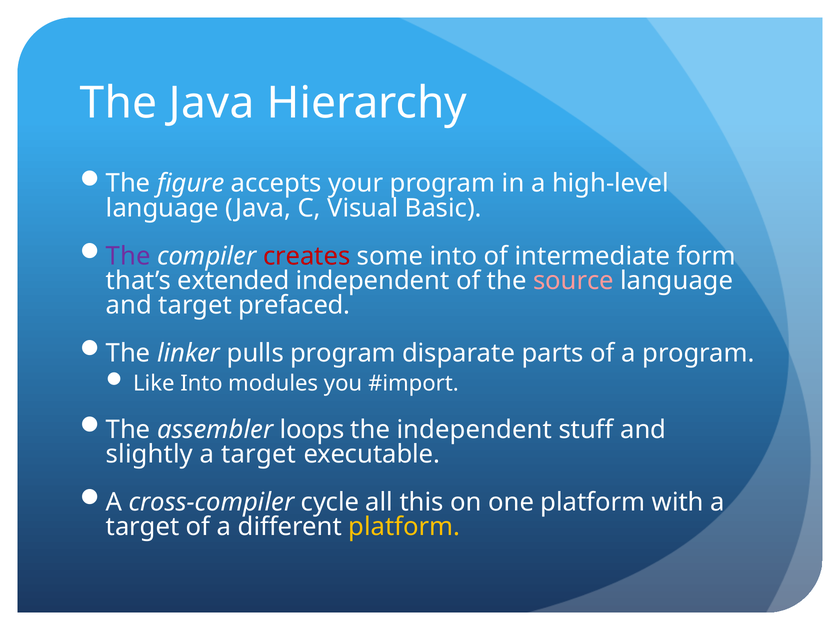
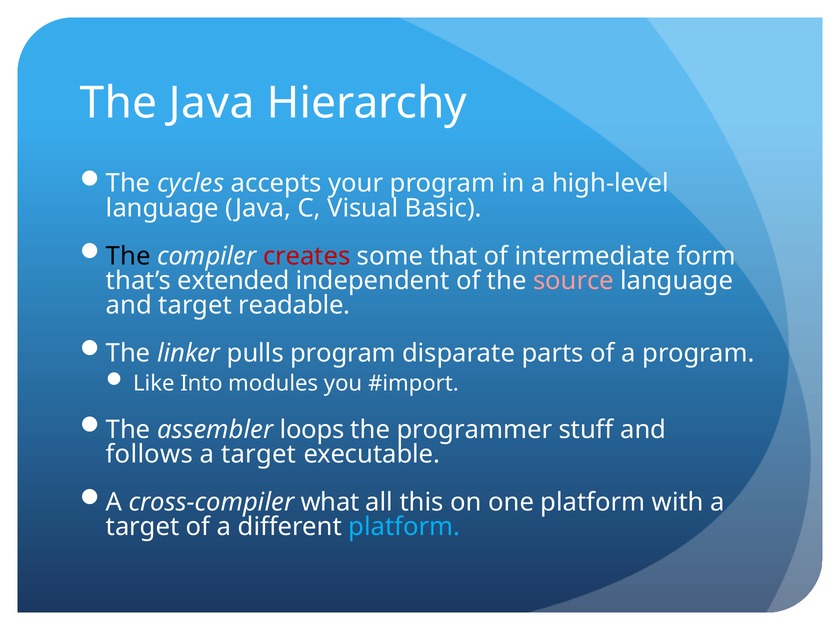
figure: figure -> cycles (191, 183)
The colour: purple -> black (128, 256)
some into: into -> that (454, 256)
prefaced: prefaced -> readable (294, 305)
the independent: independent -> programmer (474, 430)
slightly: slightly -> follows (149, 454)
cycle: cycle -> what (330, 502)
platform colour: yellow -> light blue (404, 527)
